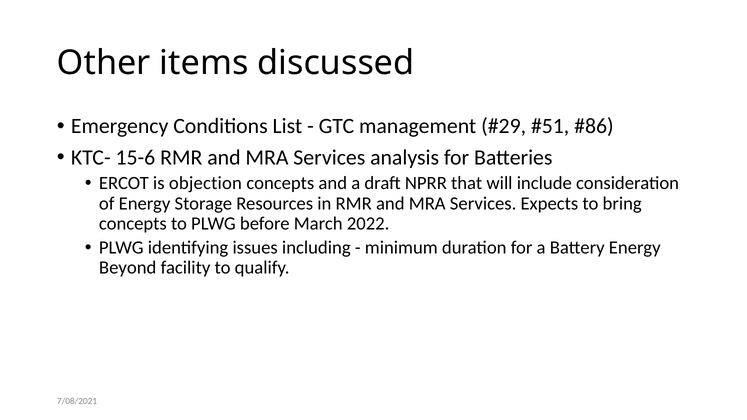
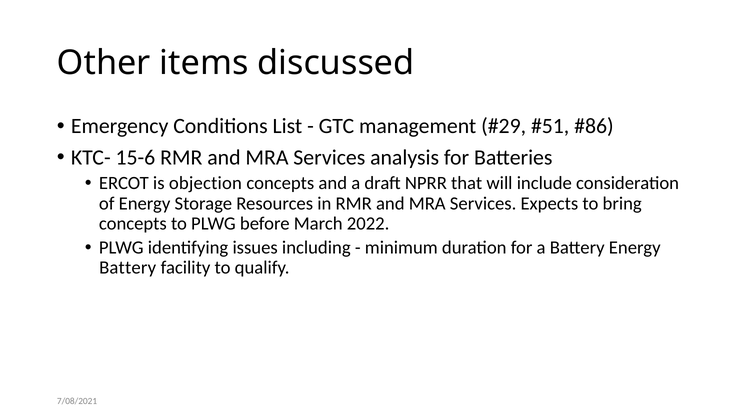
Beyond: Beyond -> Battery (128, 268)
